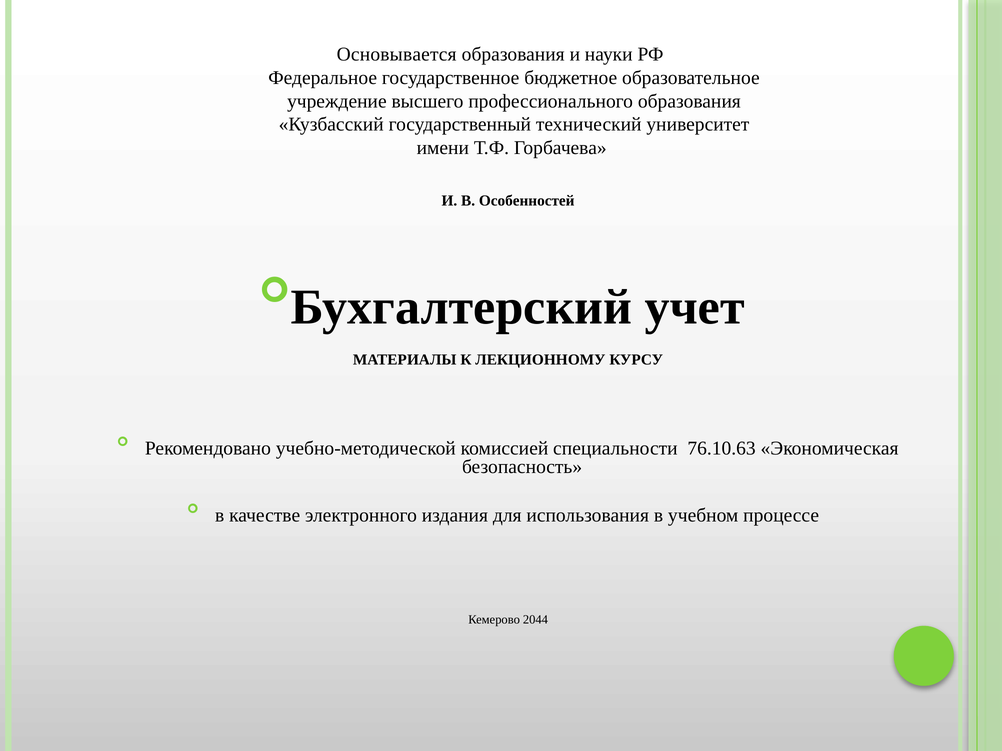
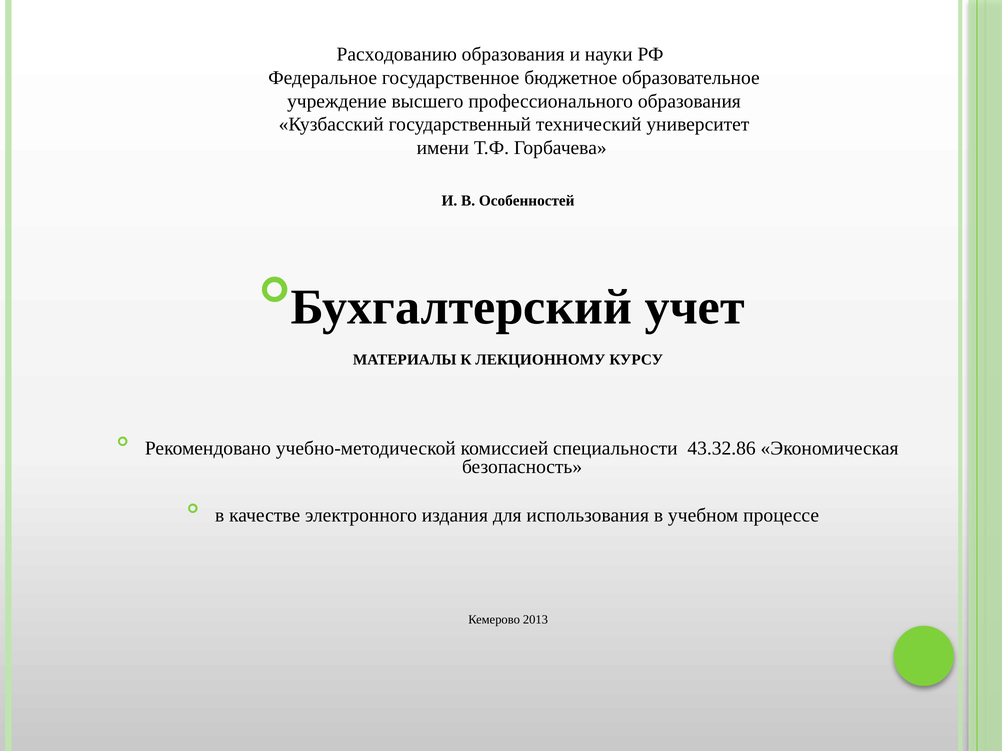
Основывается: Основывается -> Расходованию (397, 54)
76.10.63: 76.10.63 -> 43.32.86 (722, 449)
2044: 2044 -> 2013 (535, 620)
